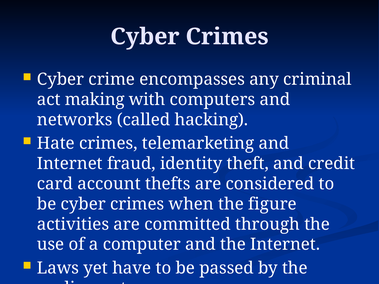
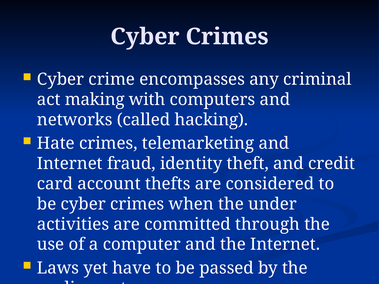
figure: figure -> under (273, 204)
